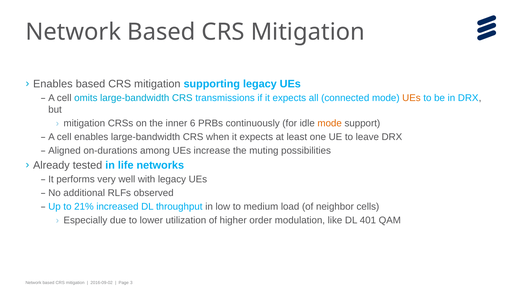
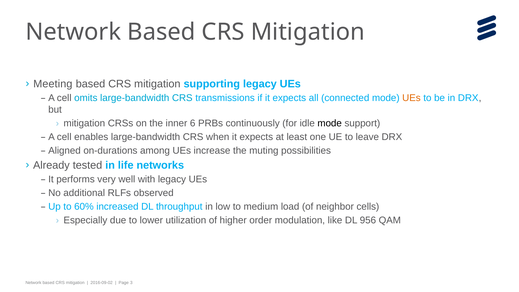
Enables: Enables -> Meeting (53, 84)
mode colour: orange -> black (330, 123)
21%: 21% -> 60% (84, 207)
401: 401 -> 956 (368, 220)
